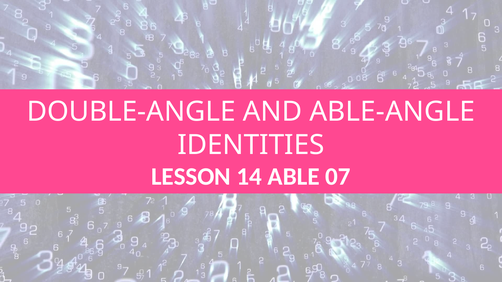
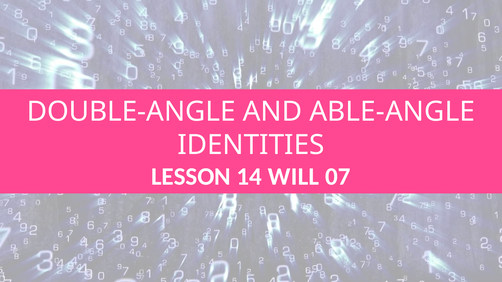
ABLE: ABLE -> WILL (293, 177)
